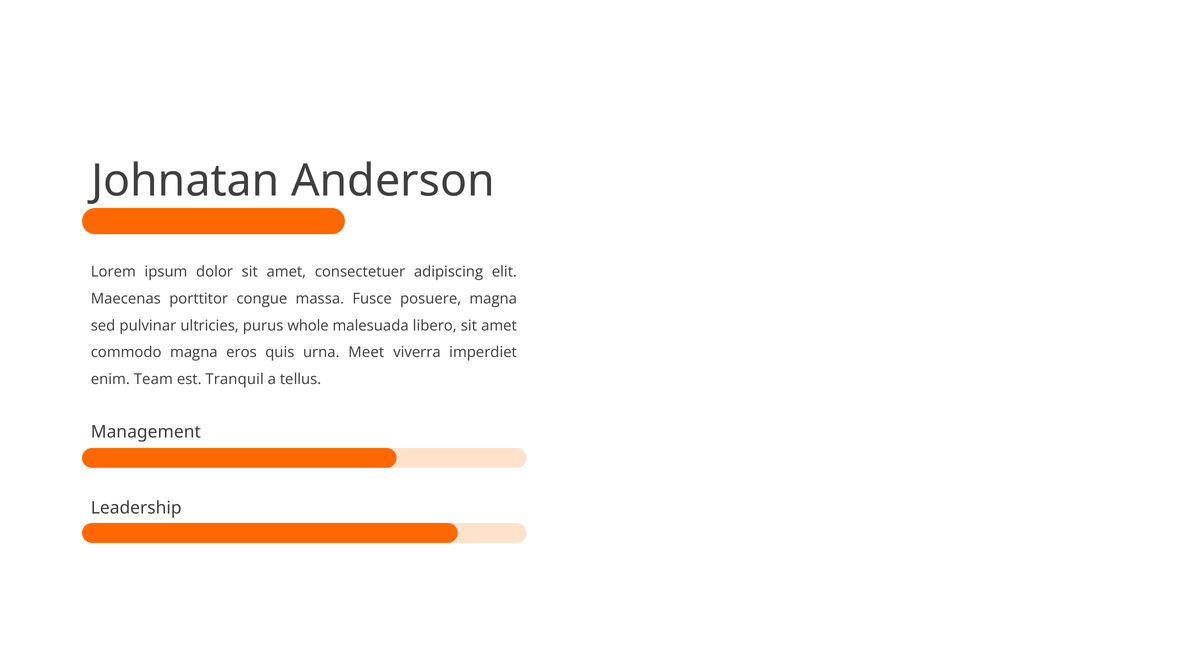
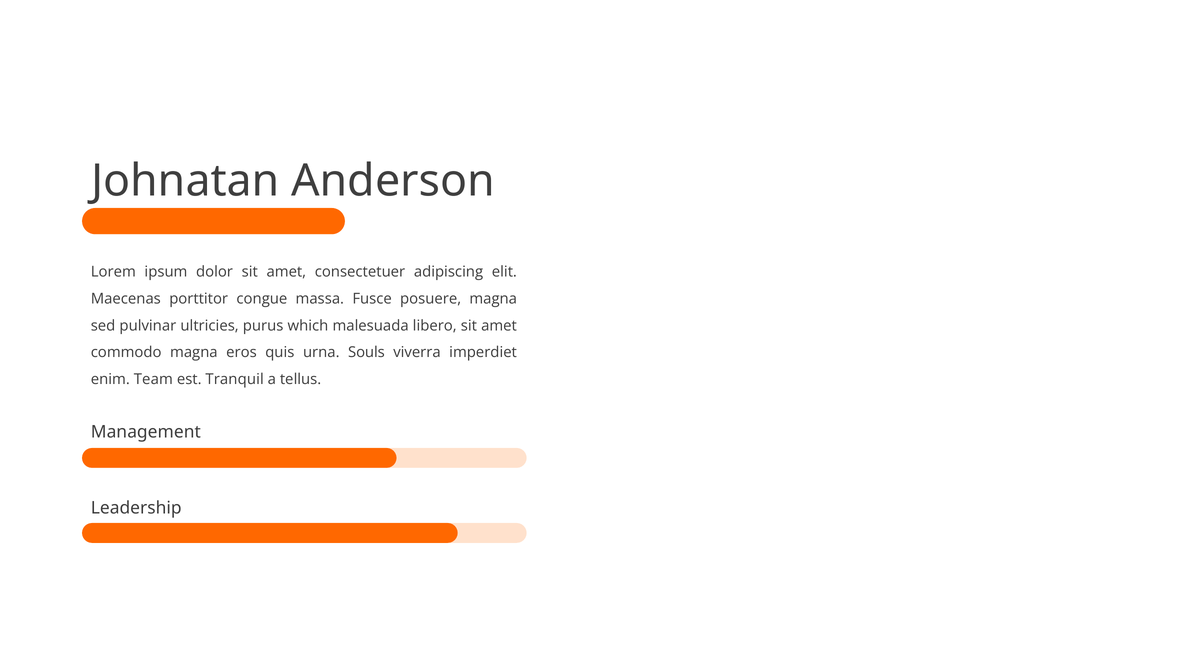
whole: whole -> which (308, 325)
Meet: Meet -> Souls (366, 352)
